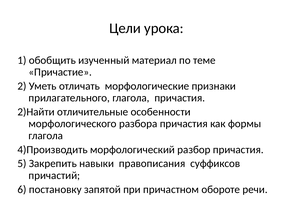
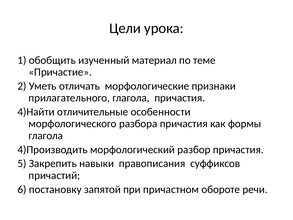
2)Найти: 2)Найти -> 4)Найти (36, 112)
